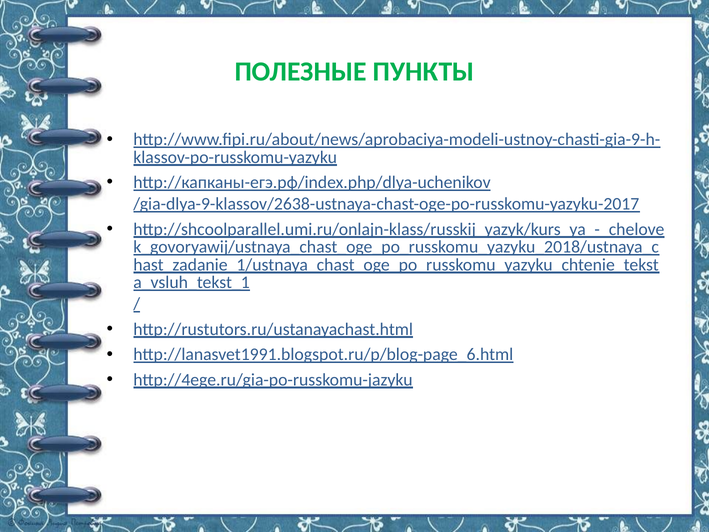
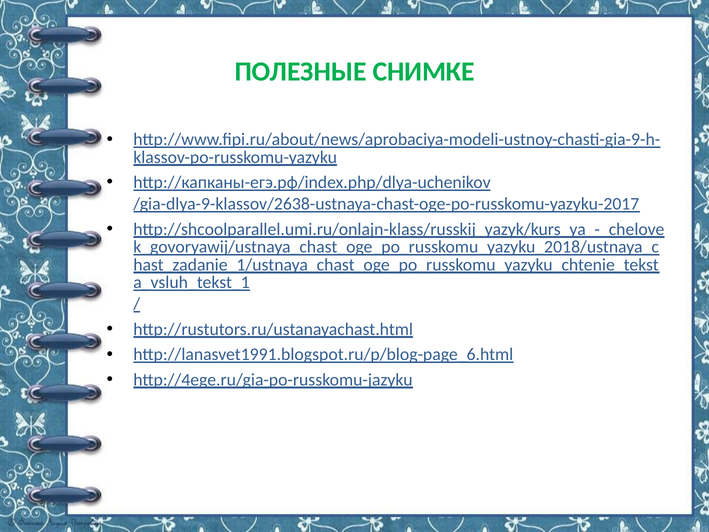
ПУНКТЫ: ПУНКТЫ -> СНИМКЕ (424, 72)
